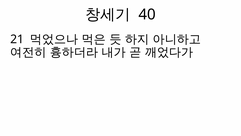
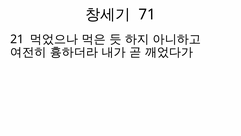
40: 40 -> 71 (147, 15)
